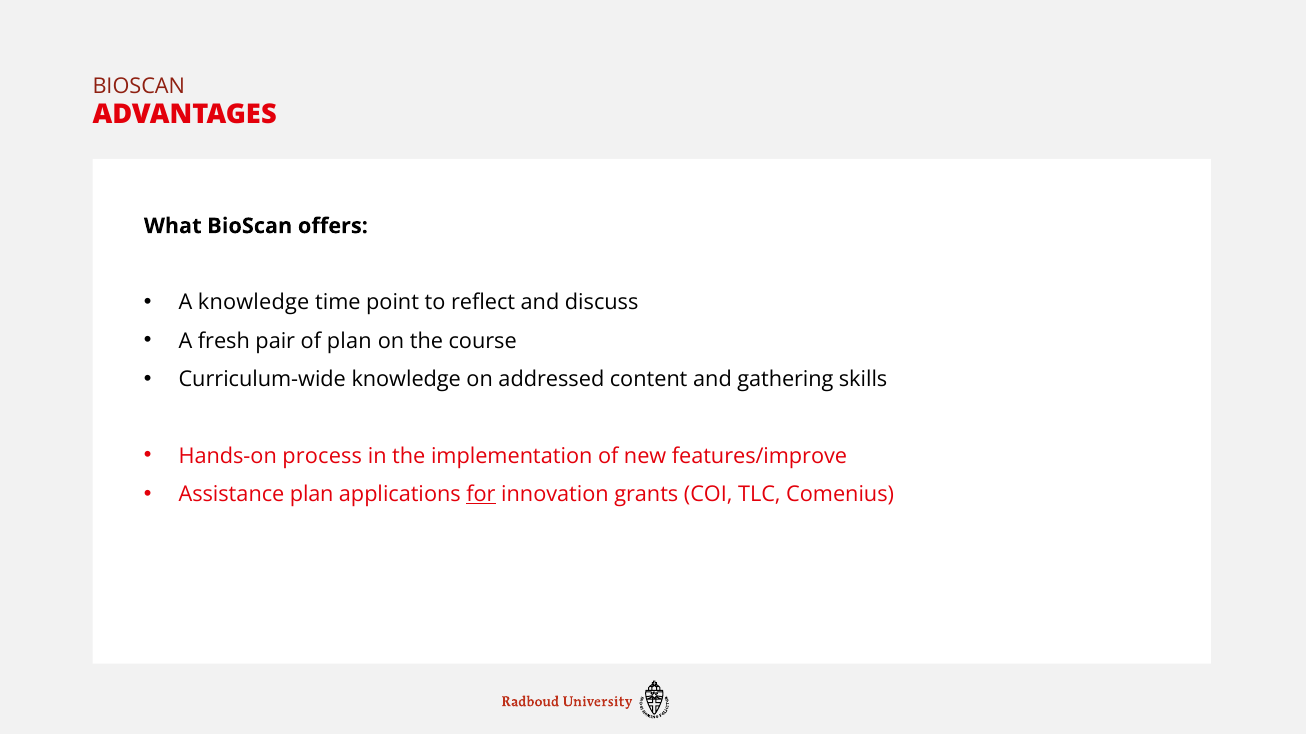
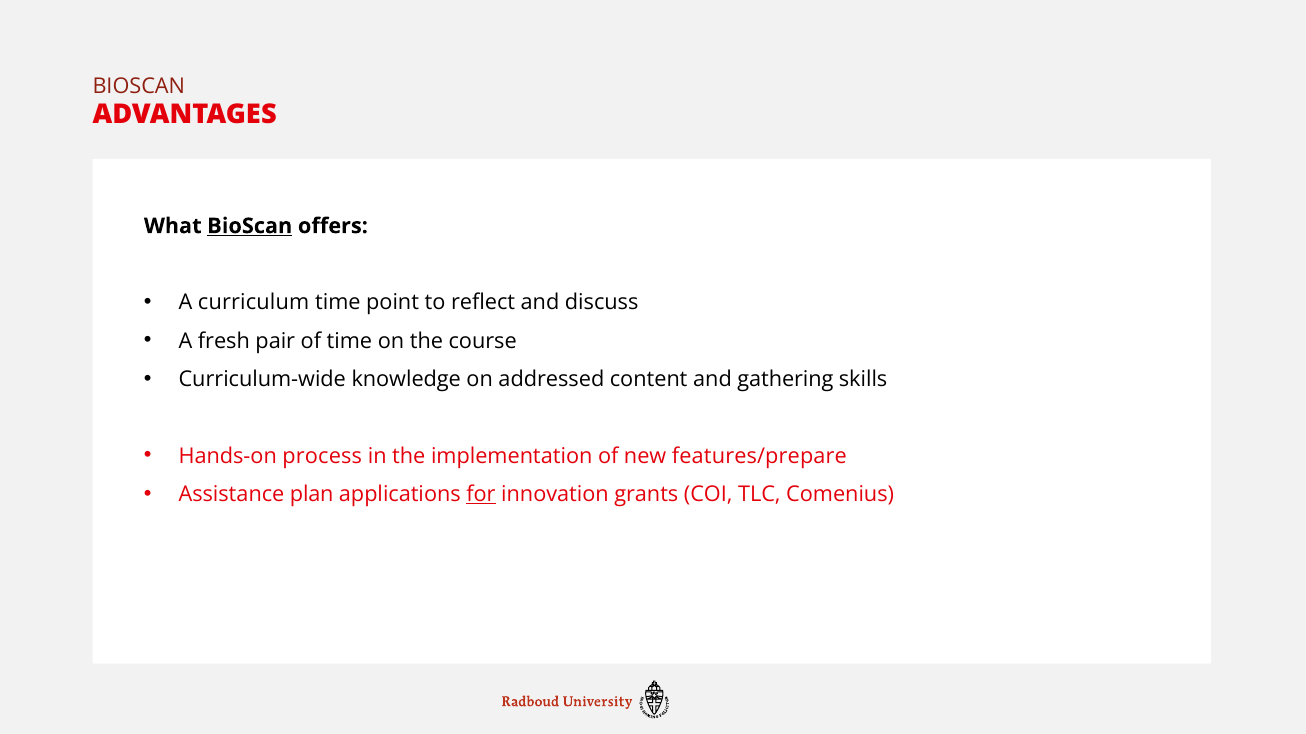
BioScan underline: none -> present (250, 226)
A knowledge: knowledge -> curriculum (254, 303)
of plan: plan -> time (349, 341)
features/improve: features/improve -> features/prepare (759, 456)
